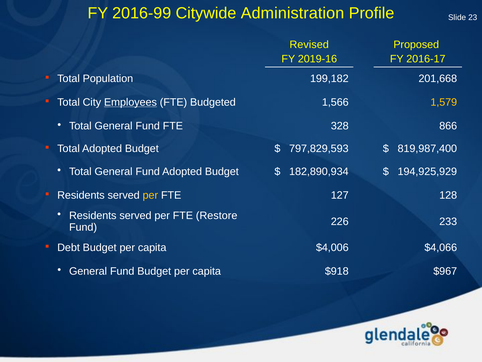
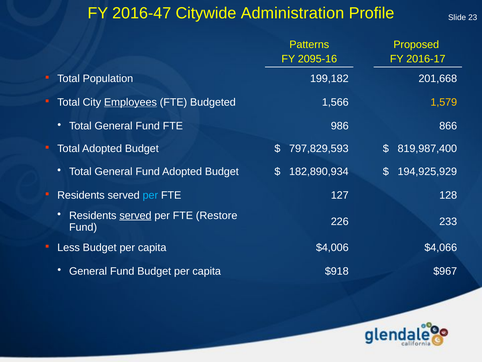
2016-99: 2016-99 -> 2016-47 (142, 13)
Revised: Revised -> Patterns (309, 45)
2019-16: 2019-16 -> 2095-16 (317, 59)
328: 328 -> 986 (340, 126)
per colour: yellow -> light blue (150, 195)
served underline: none -> present (135, 215)
Debt: Debt -> Less (69, 247)
